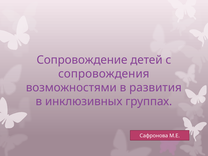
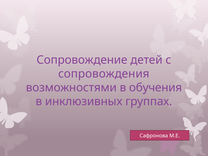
развития: развития -> обучения (156, 88)
